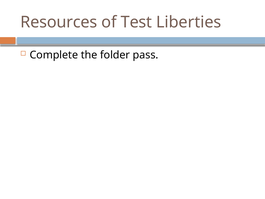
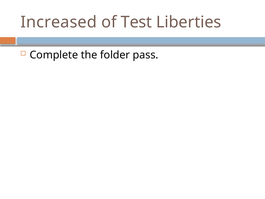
Resources: Resources -> Increased (59, 22)
